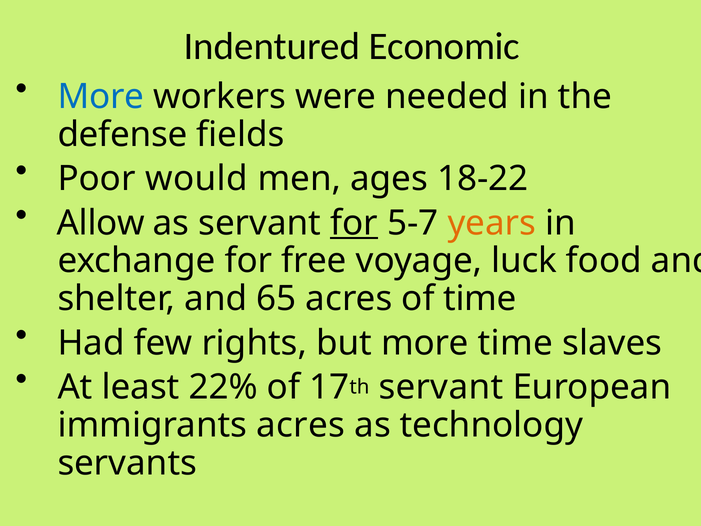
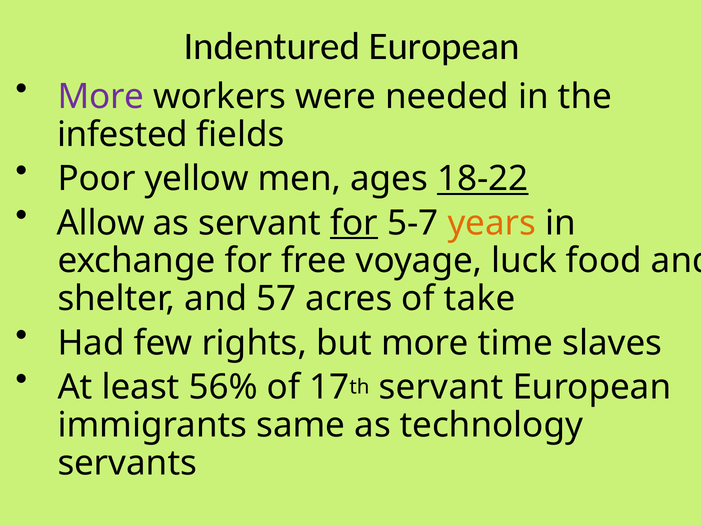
Indentured Economic: Economic -> European (444, 46)
More colour: blue -> purple (101, 97)
defense: defense -> infested (123, 135)
would: would -> yellow (197, 179)
18-22 underline: none -> present (483, 179)
65: 65 -> 57 (276, 299)
of time: time -> take (480, 299)
22%: 22% -> 56% (223, 387)
immigrants acres: acres -> same (301, 425)
